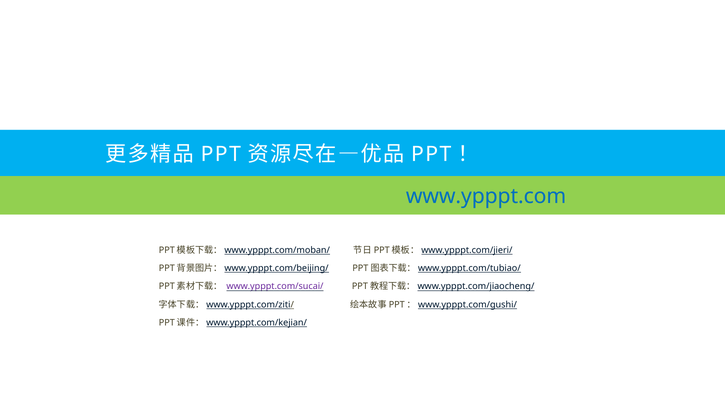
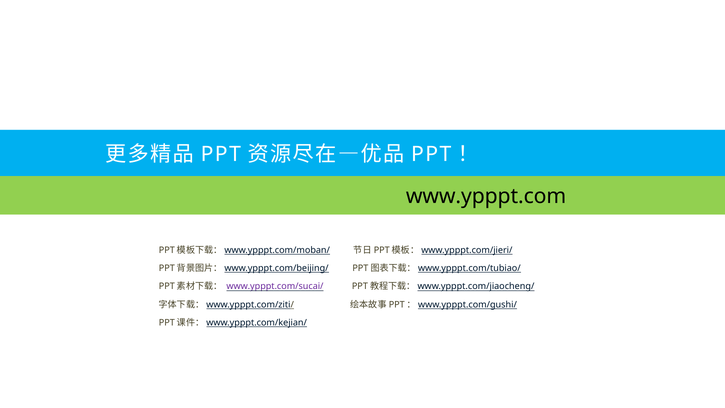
www.ypppt.com colour: blue -> black (486, 196)
